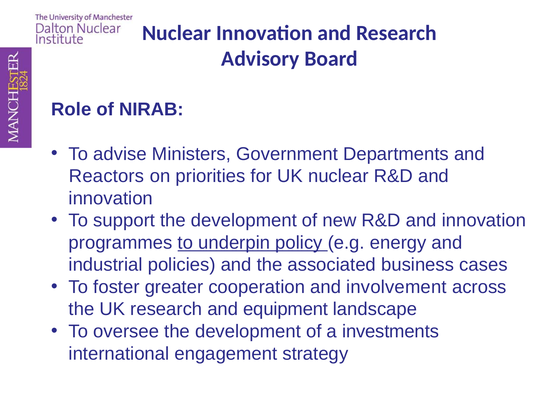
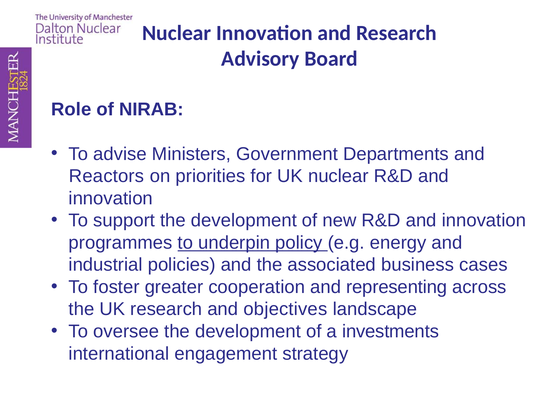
involvement: involvement -> representing (397, 287)
equipment: equipment -> objectives (285, 309)
